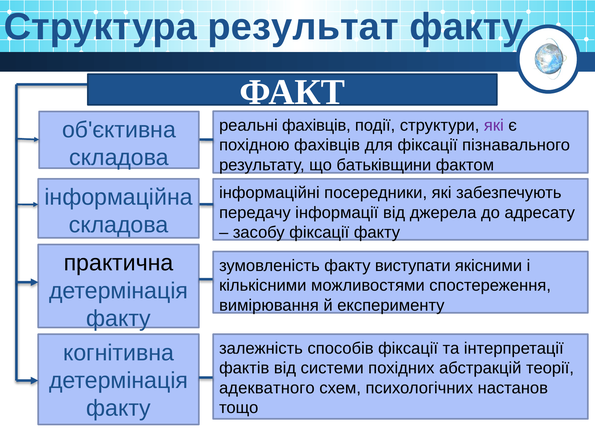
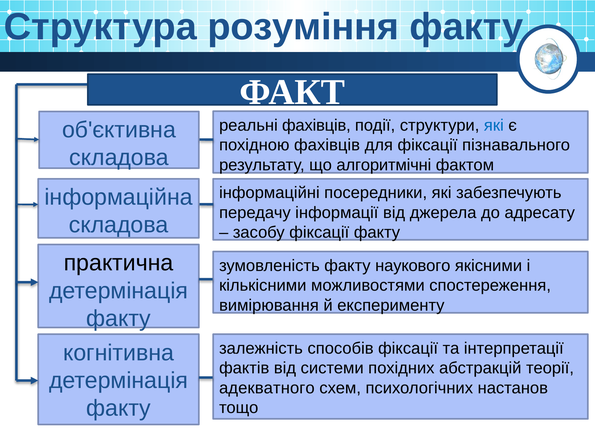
результат: результат -> розуміння (303, 27)
які colour: purple -> blue (494, 125)
батьківщини: батьківщини -> алгоритмічні (384, 165)
виступати: виступати -> наукового (413, 266)
